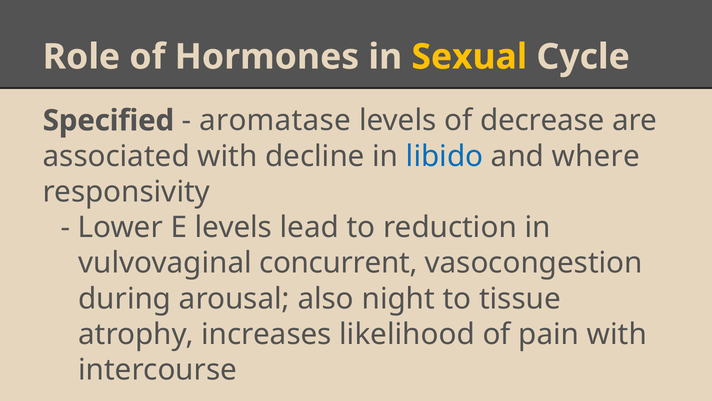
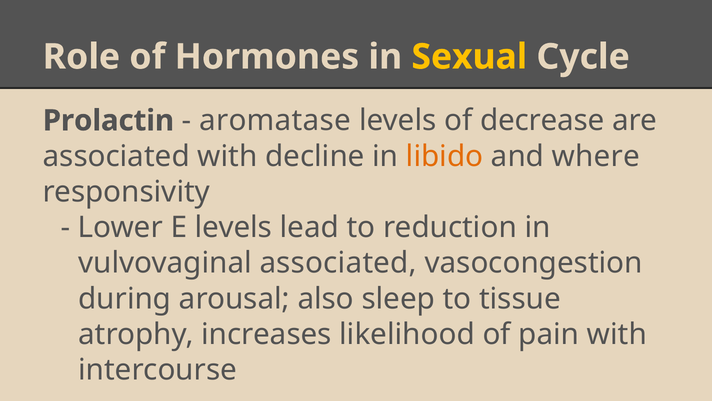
Specified: Specified -> Prolactin (108, 120)
libido colour: blue -> orange (445, 156)
vulvovaginal concurrent: concurrent -> associated (338, 263)
night: night -> sleep (398, 298)
